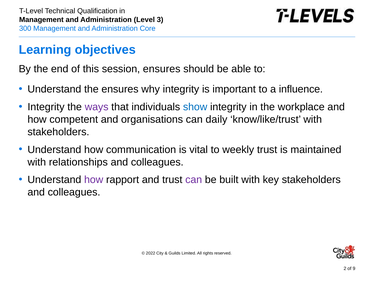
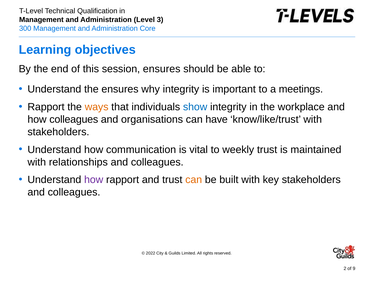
influence: influence -> meetings (301, 89)
Integrity: Integrity -> Rapport (46, 107)
ways colour: purple -> orange (97, 107)
how competent: competent -> colleagues (74, 119)
daily: daily -> have (217, 119)
can colour: purple -> orange (194, 179)
